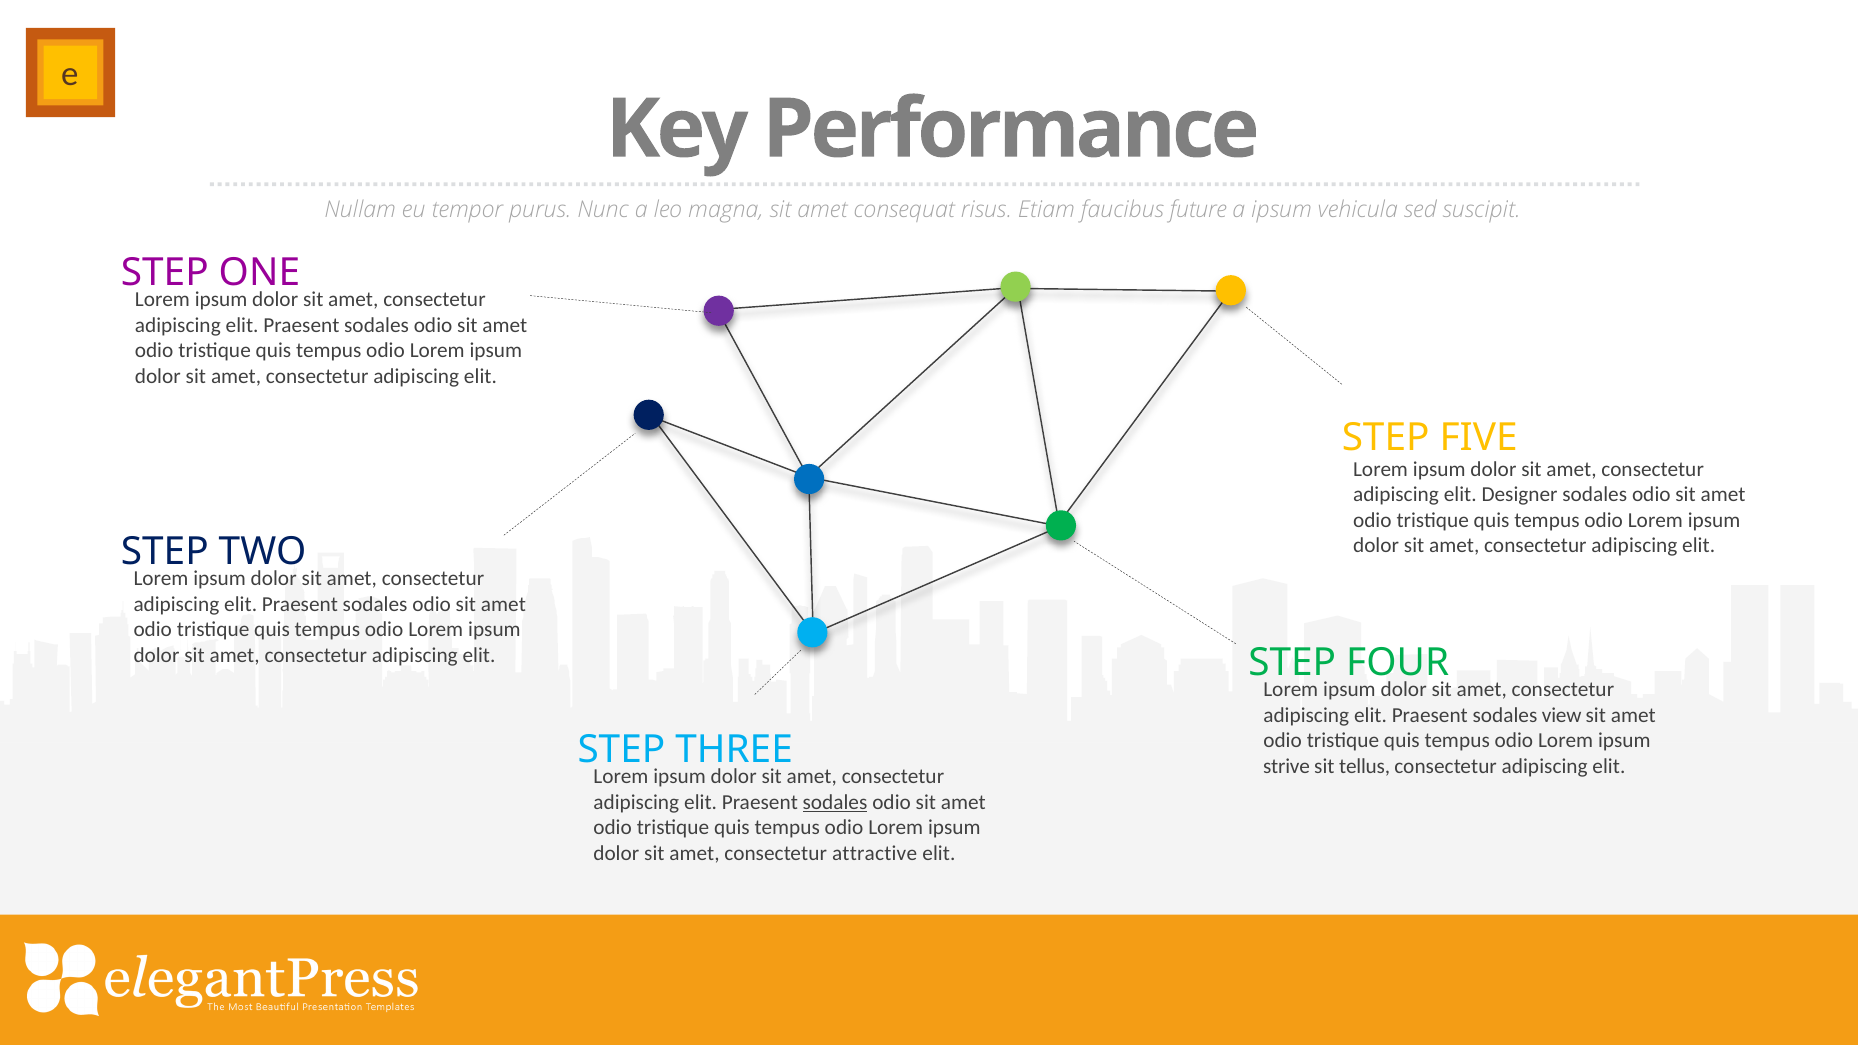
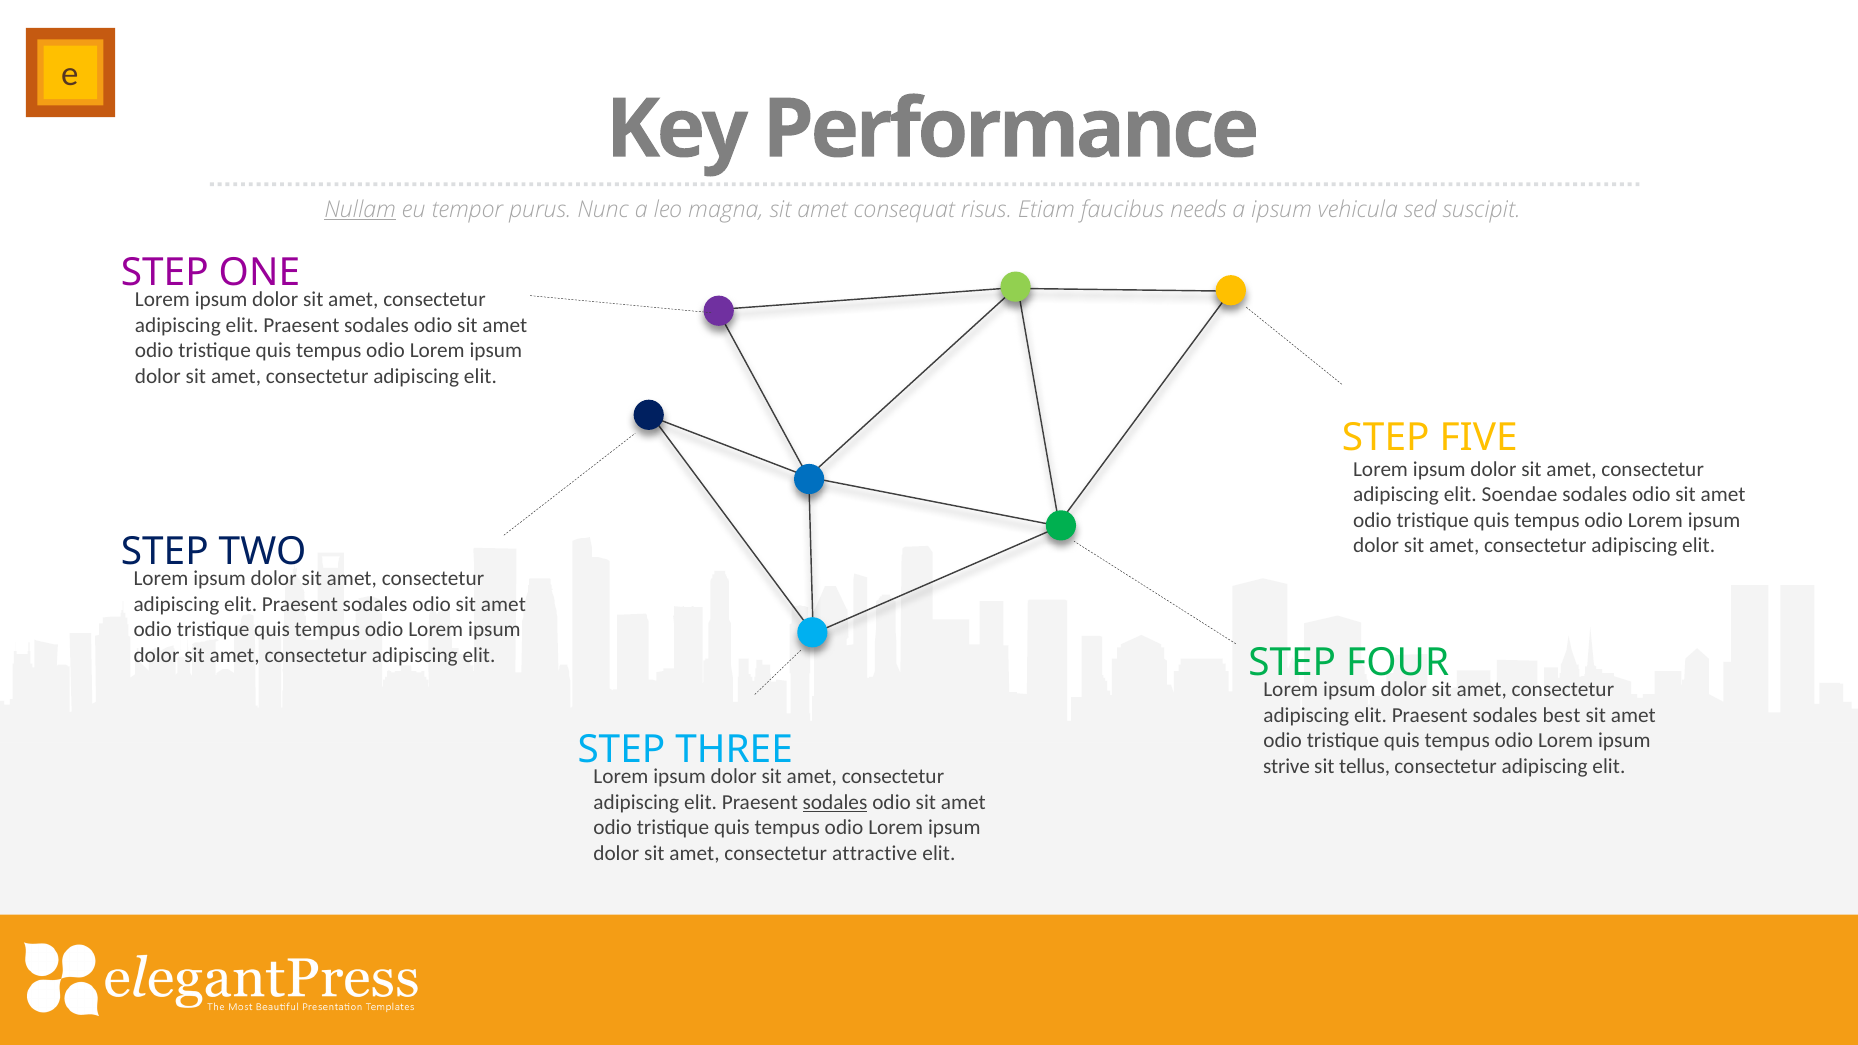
Nullam underline: none -> present (360, 210)
future: future -> needs (1198, 210)
Designer: Designer -> Soendae (1519, 495)
view: view -> best (1561, 715)
